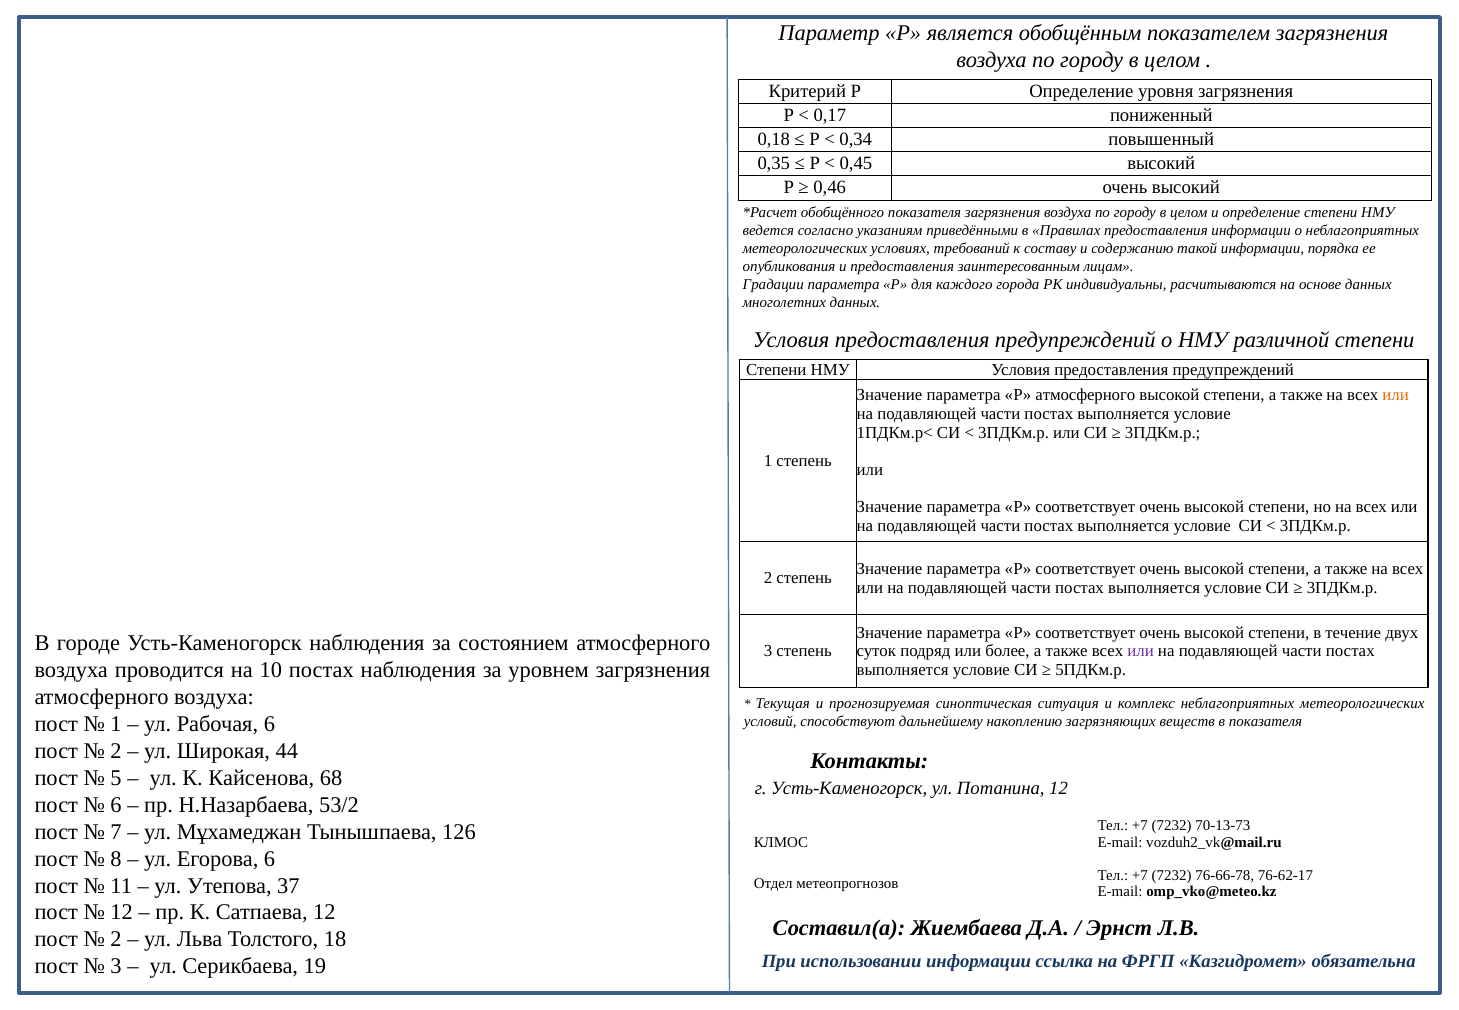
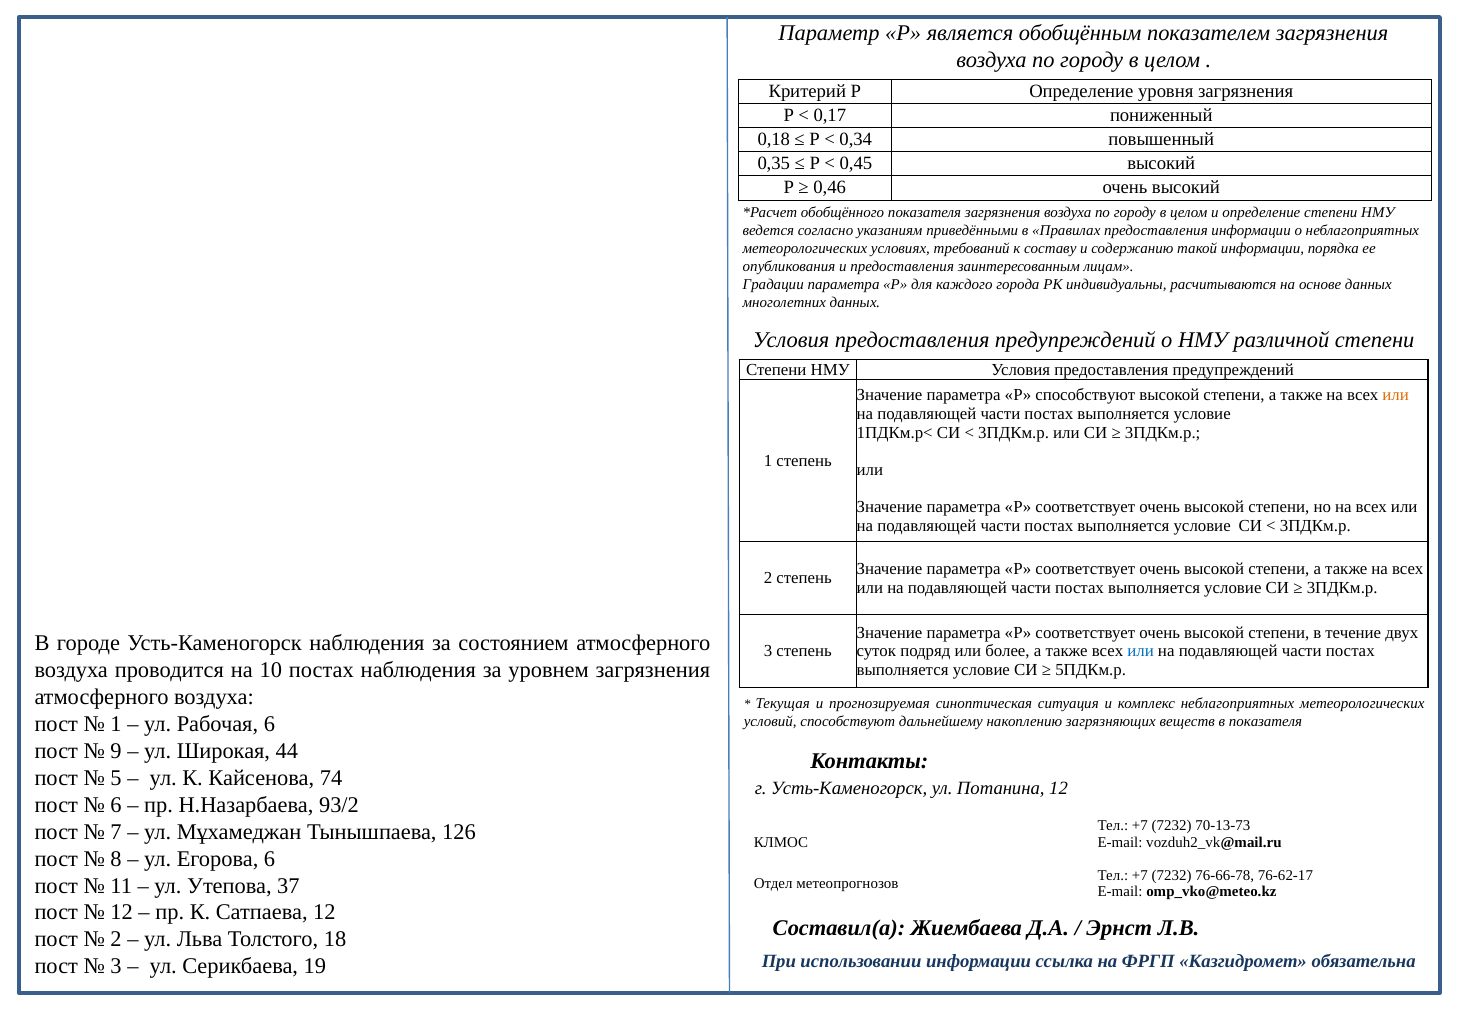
Р атмосферного: атмосферного -> способствуют (1085, 395)
или colour: purple -> blue (1141, 651)
2: 2 -> 9 (116, 751)
68: 68 -> 74 (331, 778)
53/2: 53/2 -> 93/2 (339, 805)
